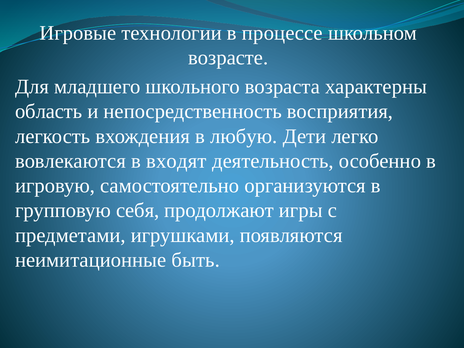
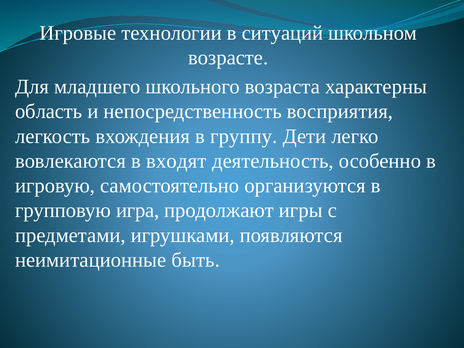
процессе: процессе -> ситуаций (282, 33)
любую: любую -> группу (244, 136)
себя: себя -> игра (138, 211)
